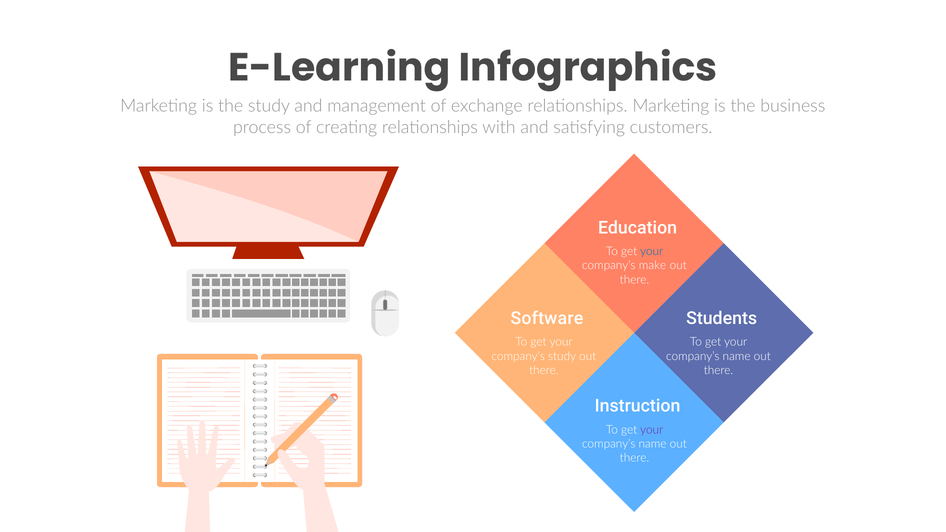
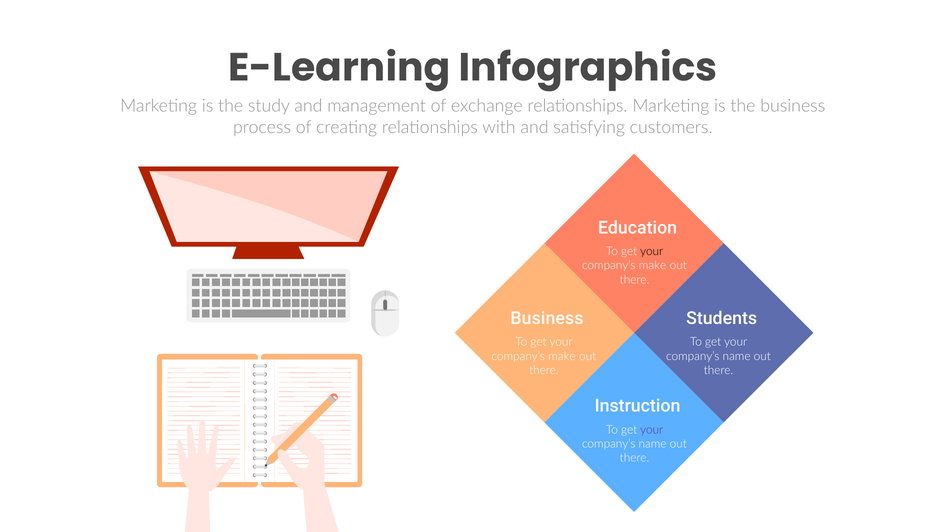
your colour: blue -> black (652, 251)
Software: Software -> Business (547, 318)
study: study -> make (562, 356)
